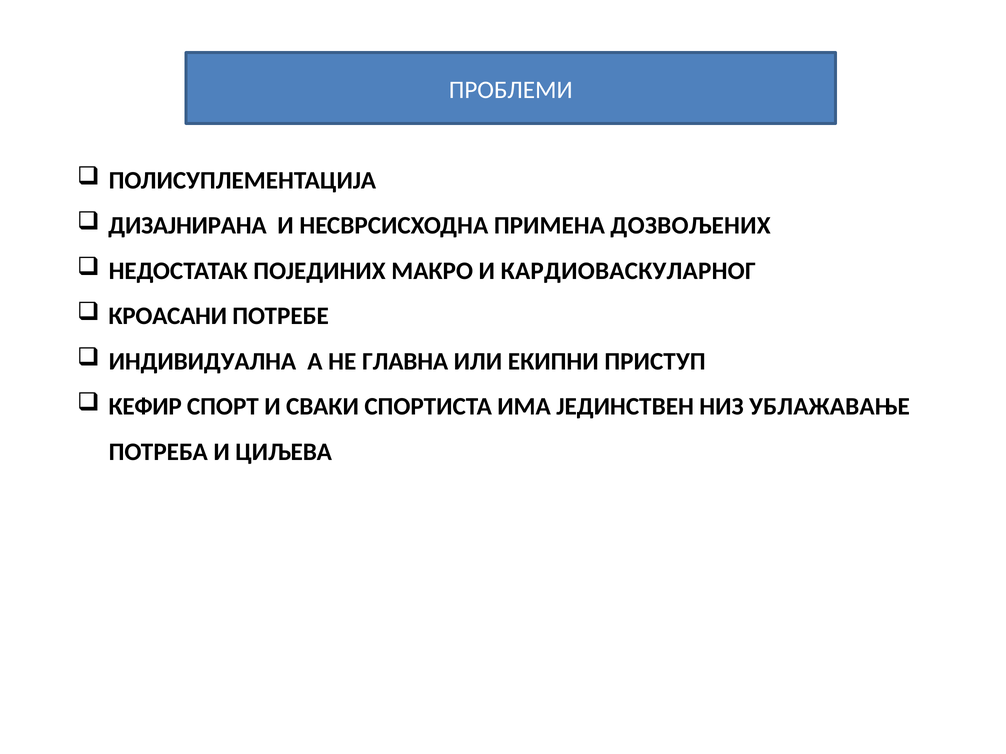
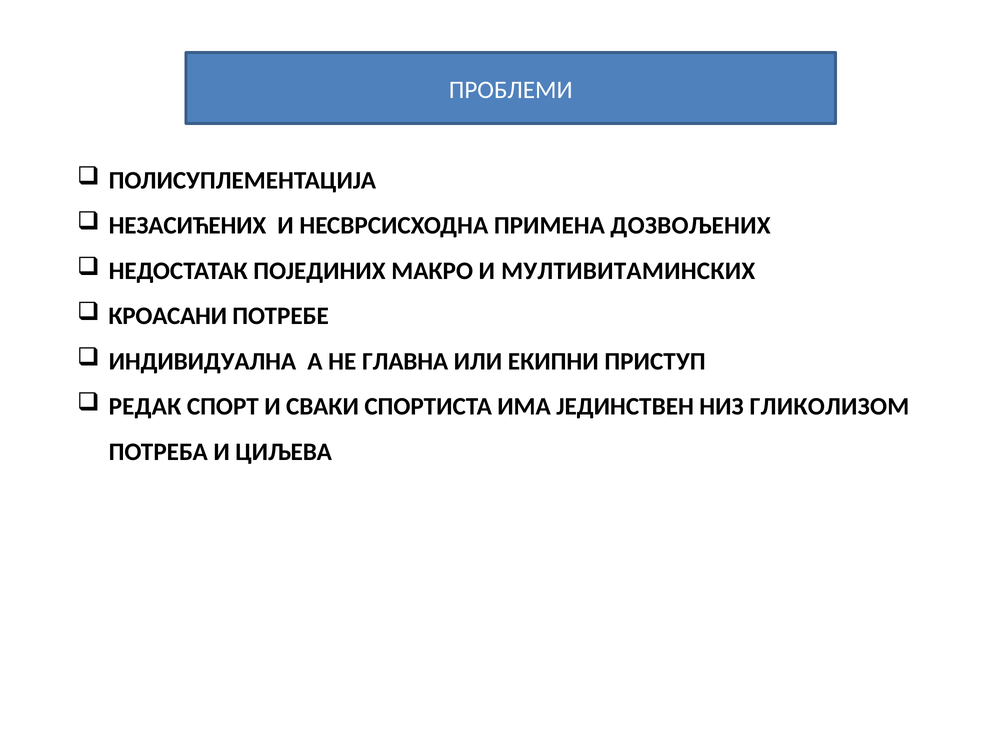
ДИЗАЈНИРАНА: ДИЗАЈНИРАНА -> НЕЗАСИЋЕНИХ (187, 226)
КАРДИОВАСКУЛАРНОГ: КАРДИОВАСКУЛАРНОГ -> МУЛТИВИТАМИНСКИХ (628, 271)
КЕФИР: КЕФИР -> РЕДАК (145, 407)
УБЛАЖАВАЊЕ: УБЛАЖАВАЊЕ -> ГЛИКОЛИЗОМ (829, 407)
